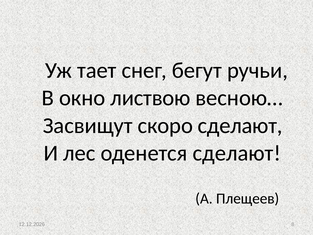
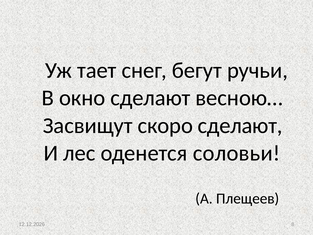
окно листвою: листвою -> сделают (150, 98)
оденется сделают: сделают -> соловьи (237, 153)
